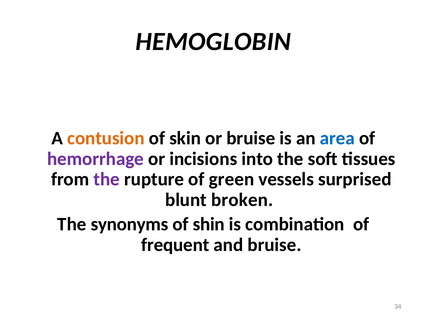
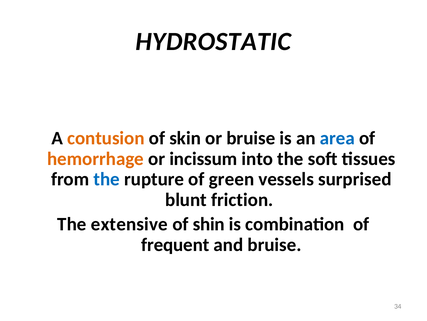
HEMOGLOBIN: HEMOGLOBIN -> HYDROSTATIC (213, 41)
hemorrhage colour: purple -> orange (95, 158)
incisions: incisions -> incissum (203, 158)
the colour: purple -> blue (107, 179)
broken: broken -> friction (242, 199)
synonyms: synonyms -> extensive (129, 224)
